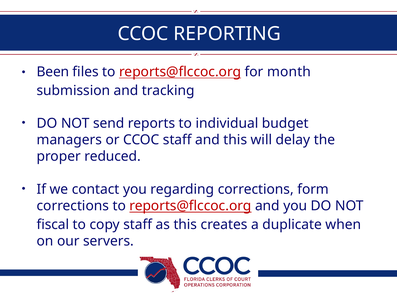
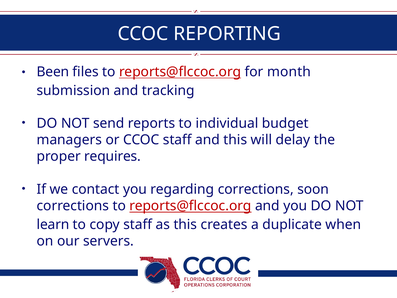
reduced: reduced -> requires (113, 156)
form: form -> soon (313, 189)
fiscal: fiscal -> learn (53, 224)
